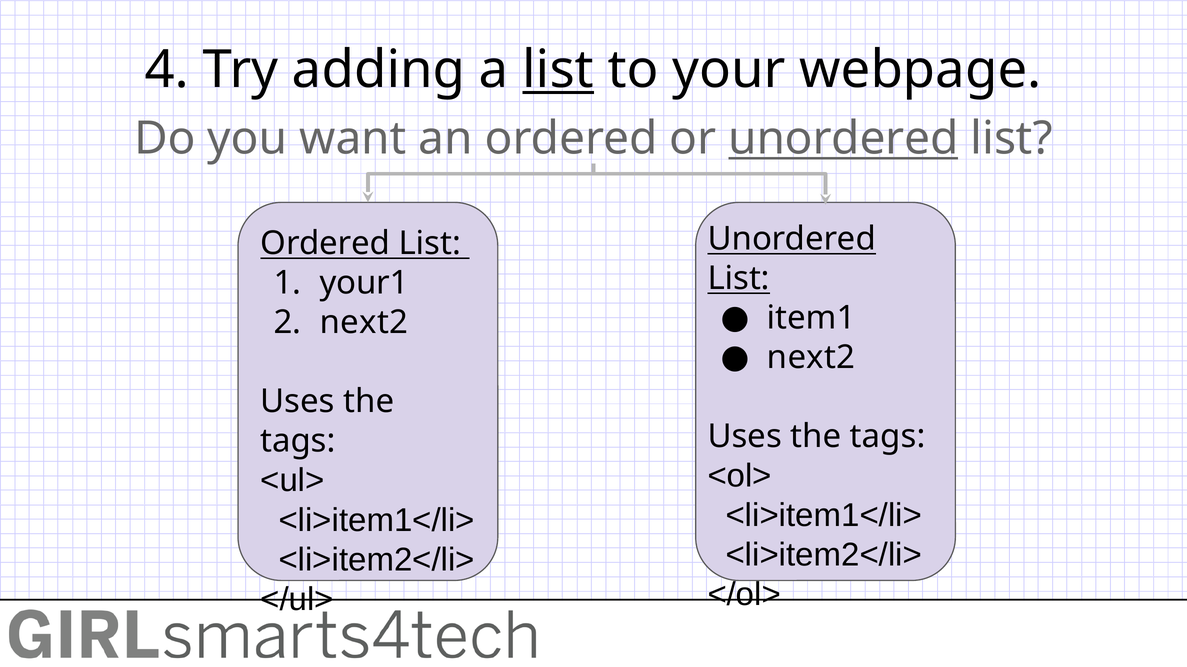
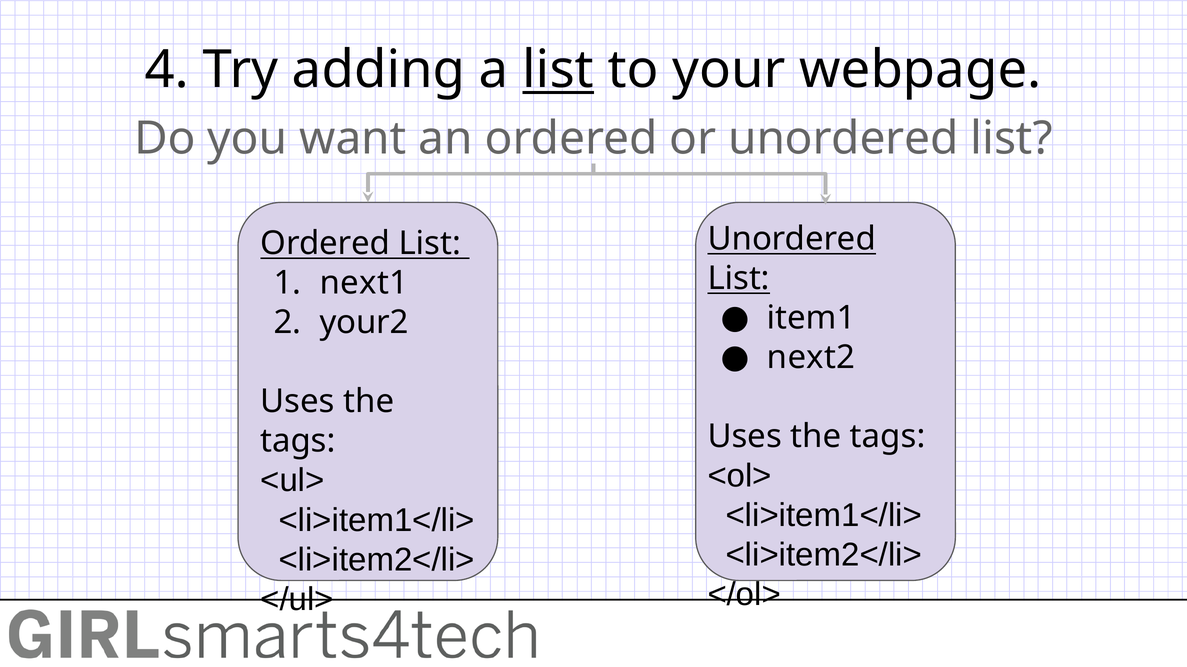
unordered underline: present -> none (843, 139)
your1: your1 -> next1 (364, 283)
next2: next2 -> your2 (364, 323)
